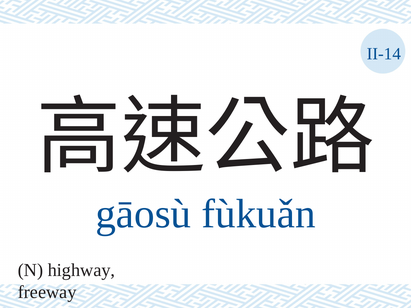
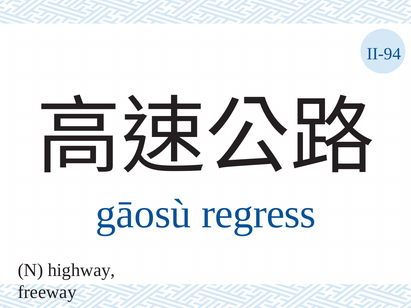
II-14: II-14 -> II-94 (384, 54)
fùkuǎn: fùkuǎn -> regress (259, 214)
